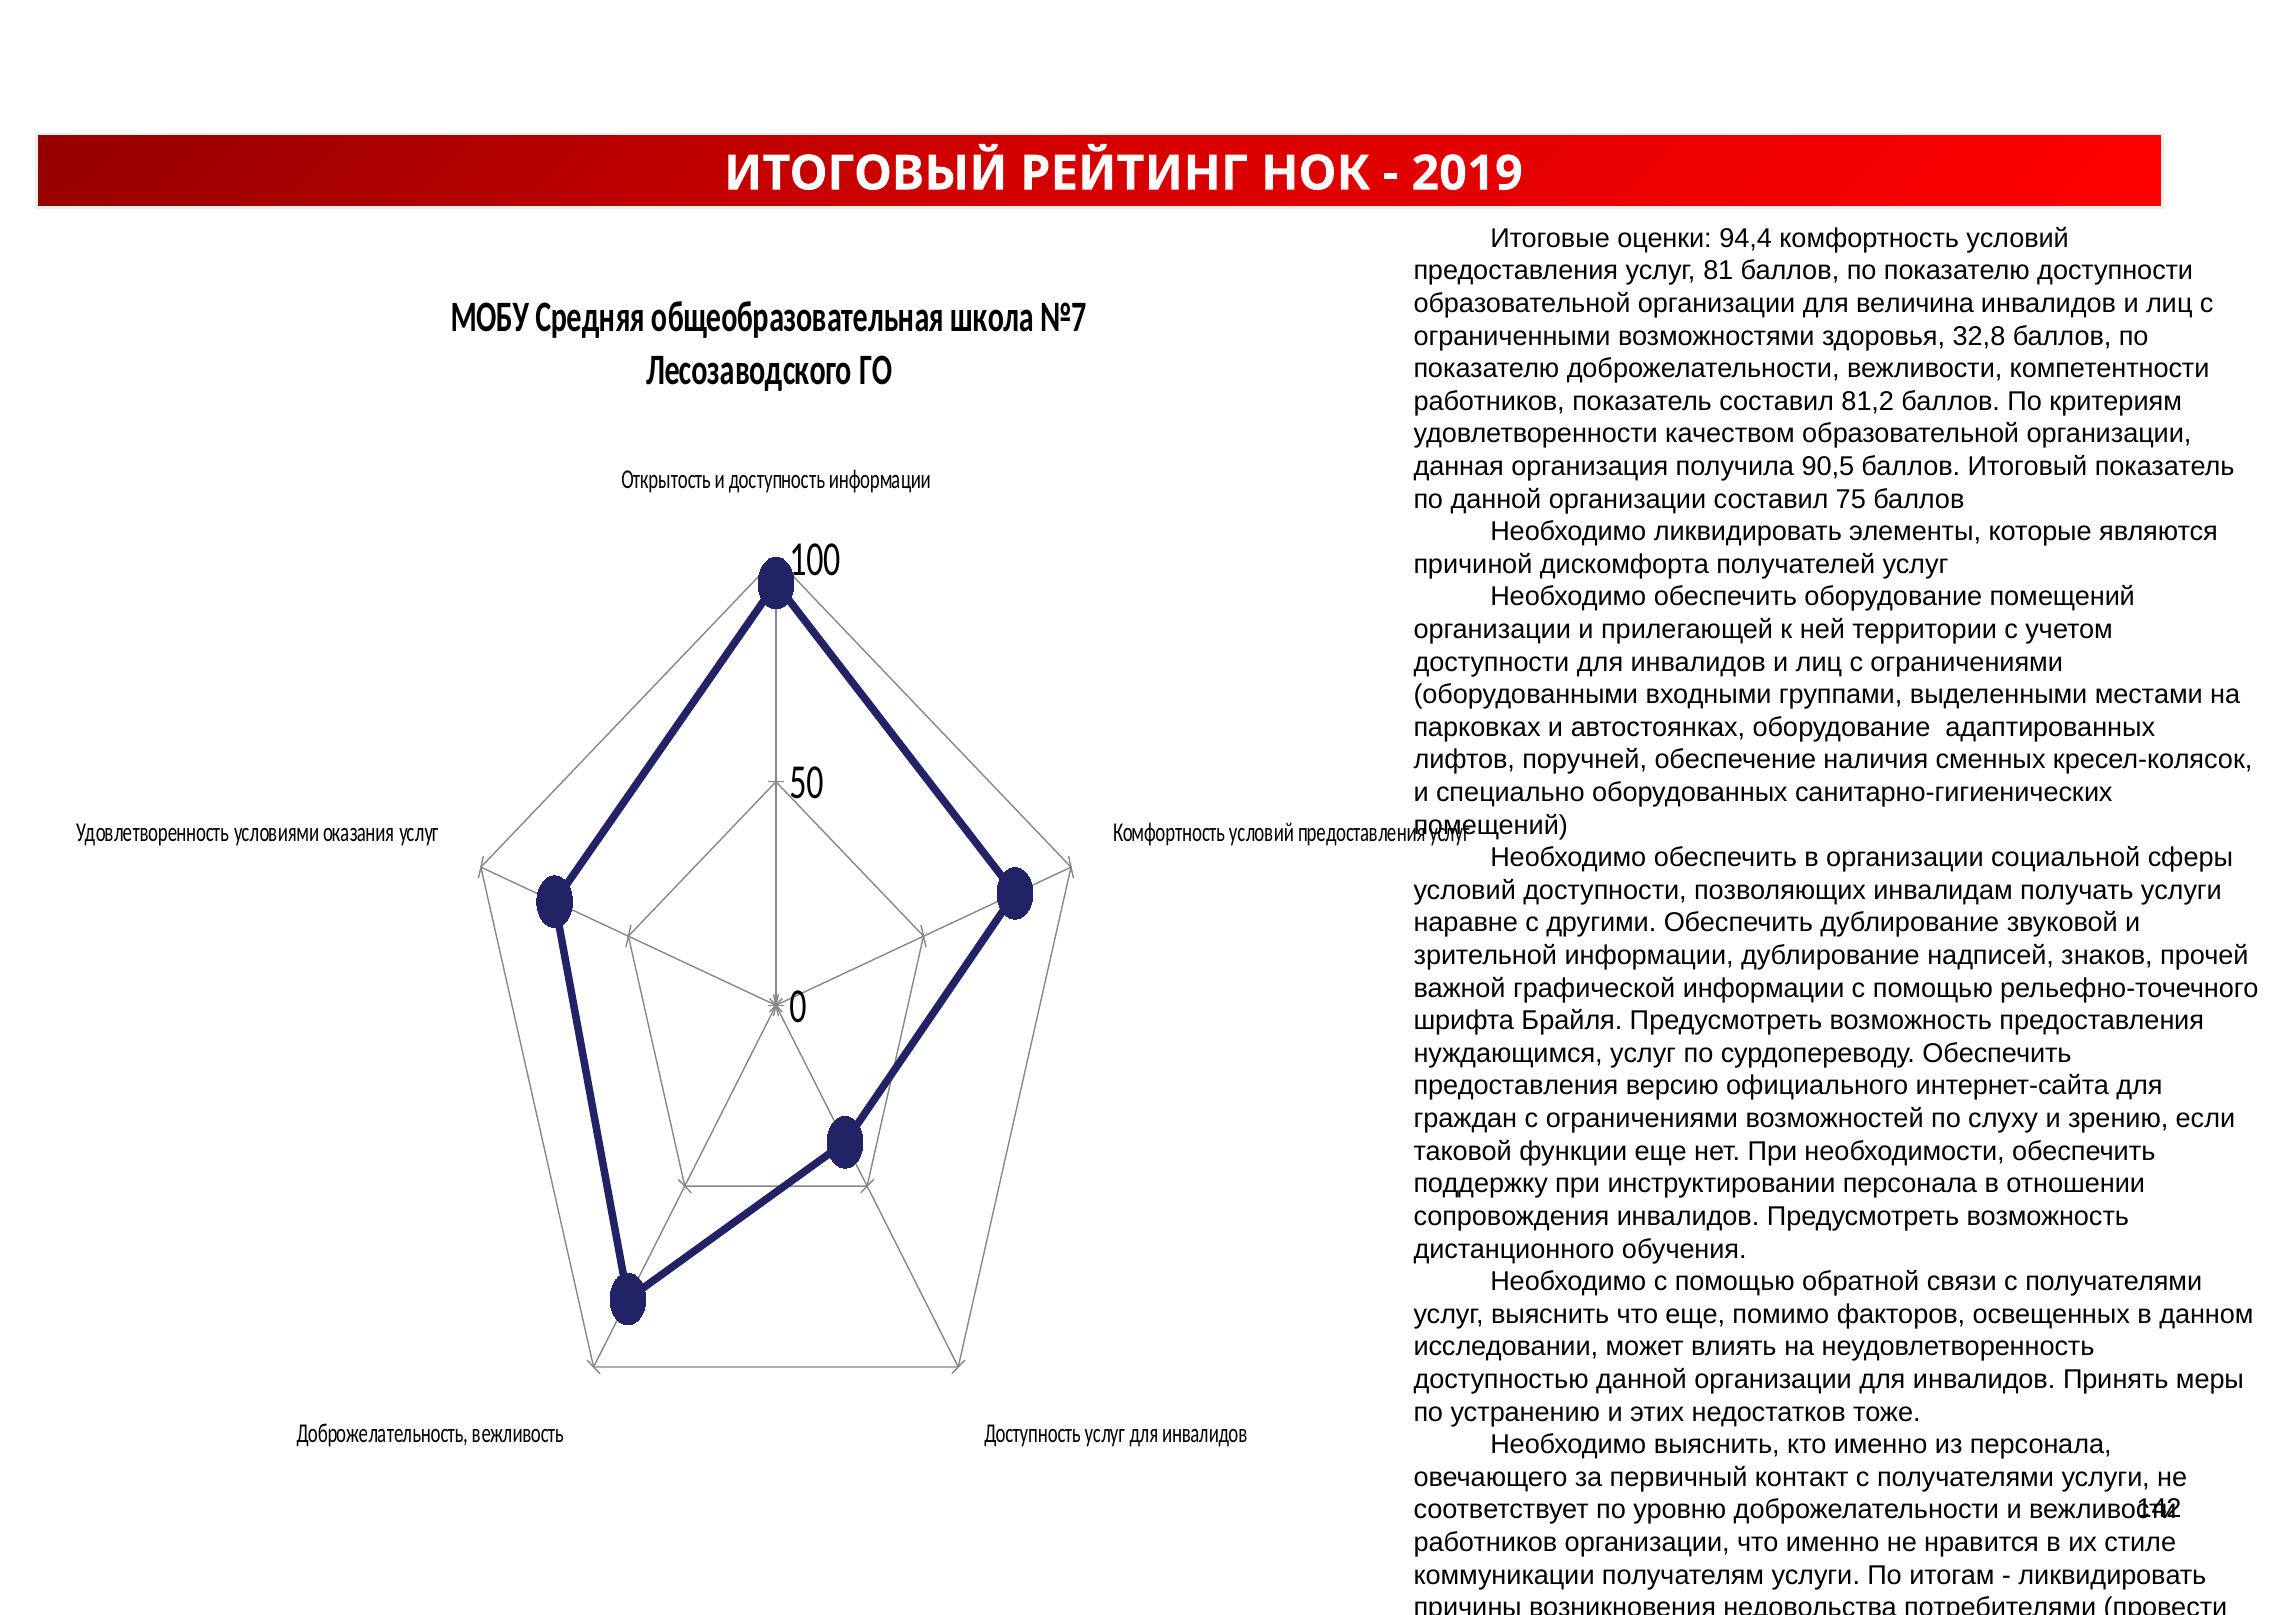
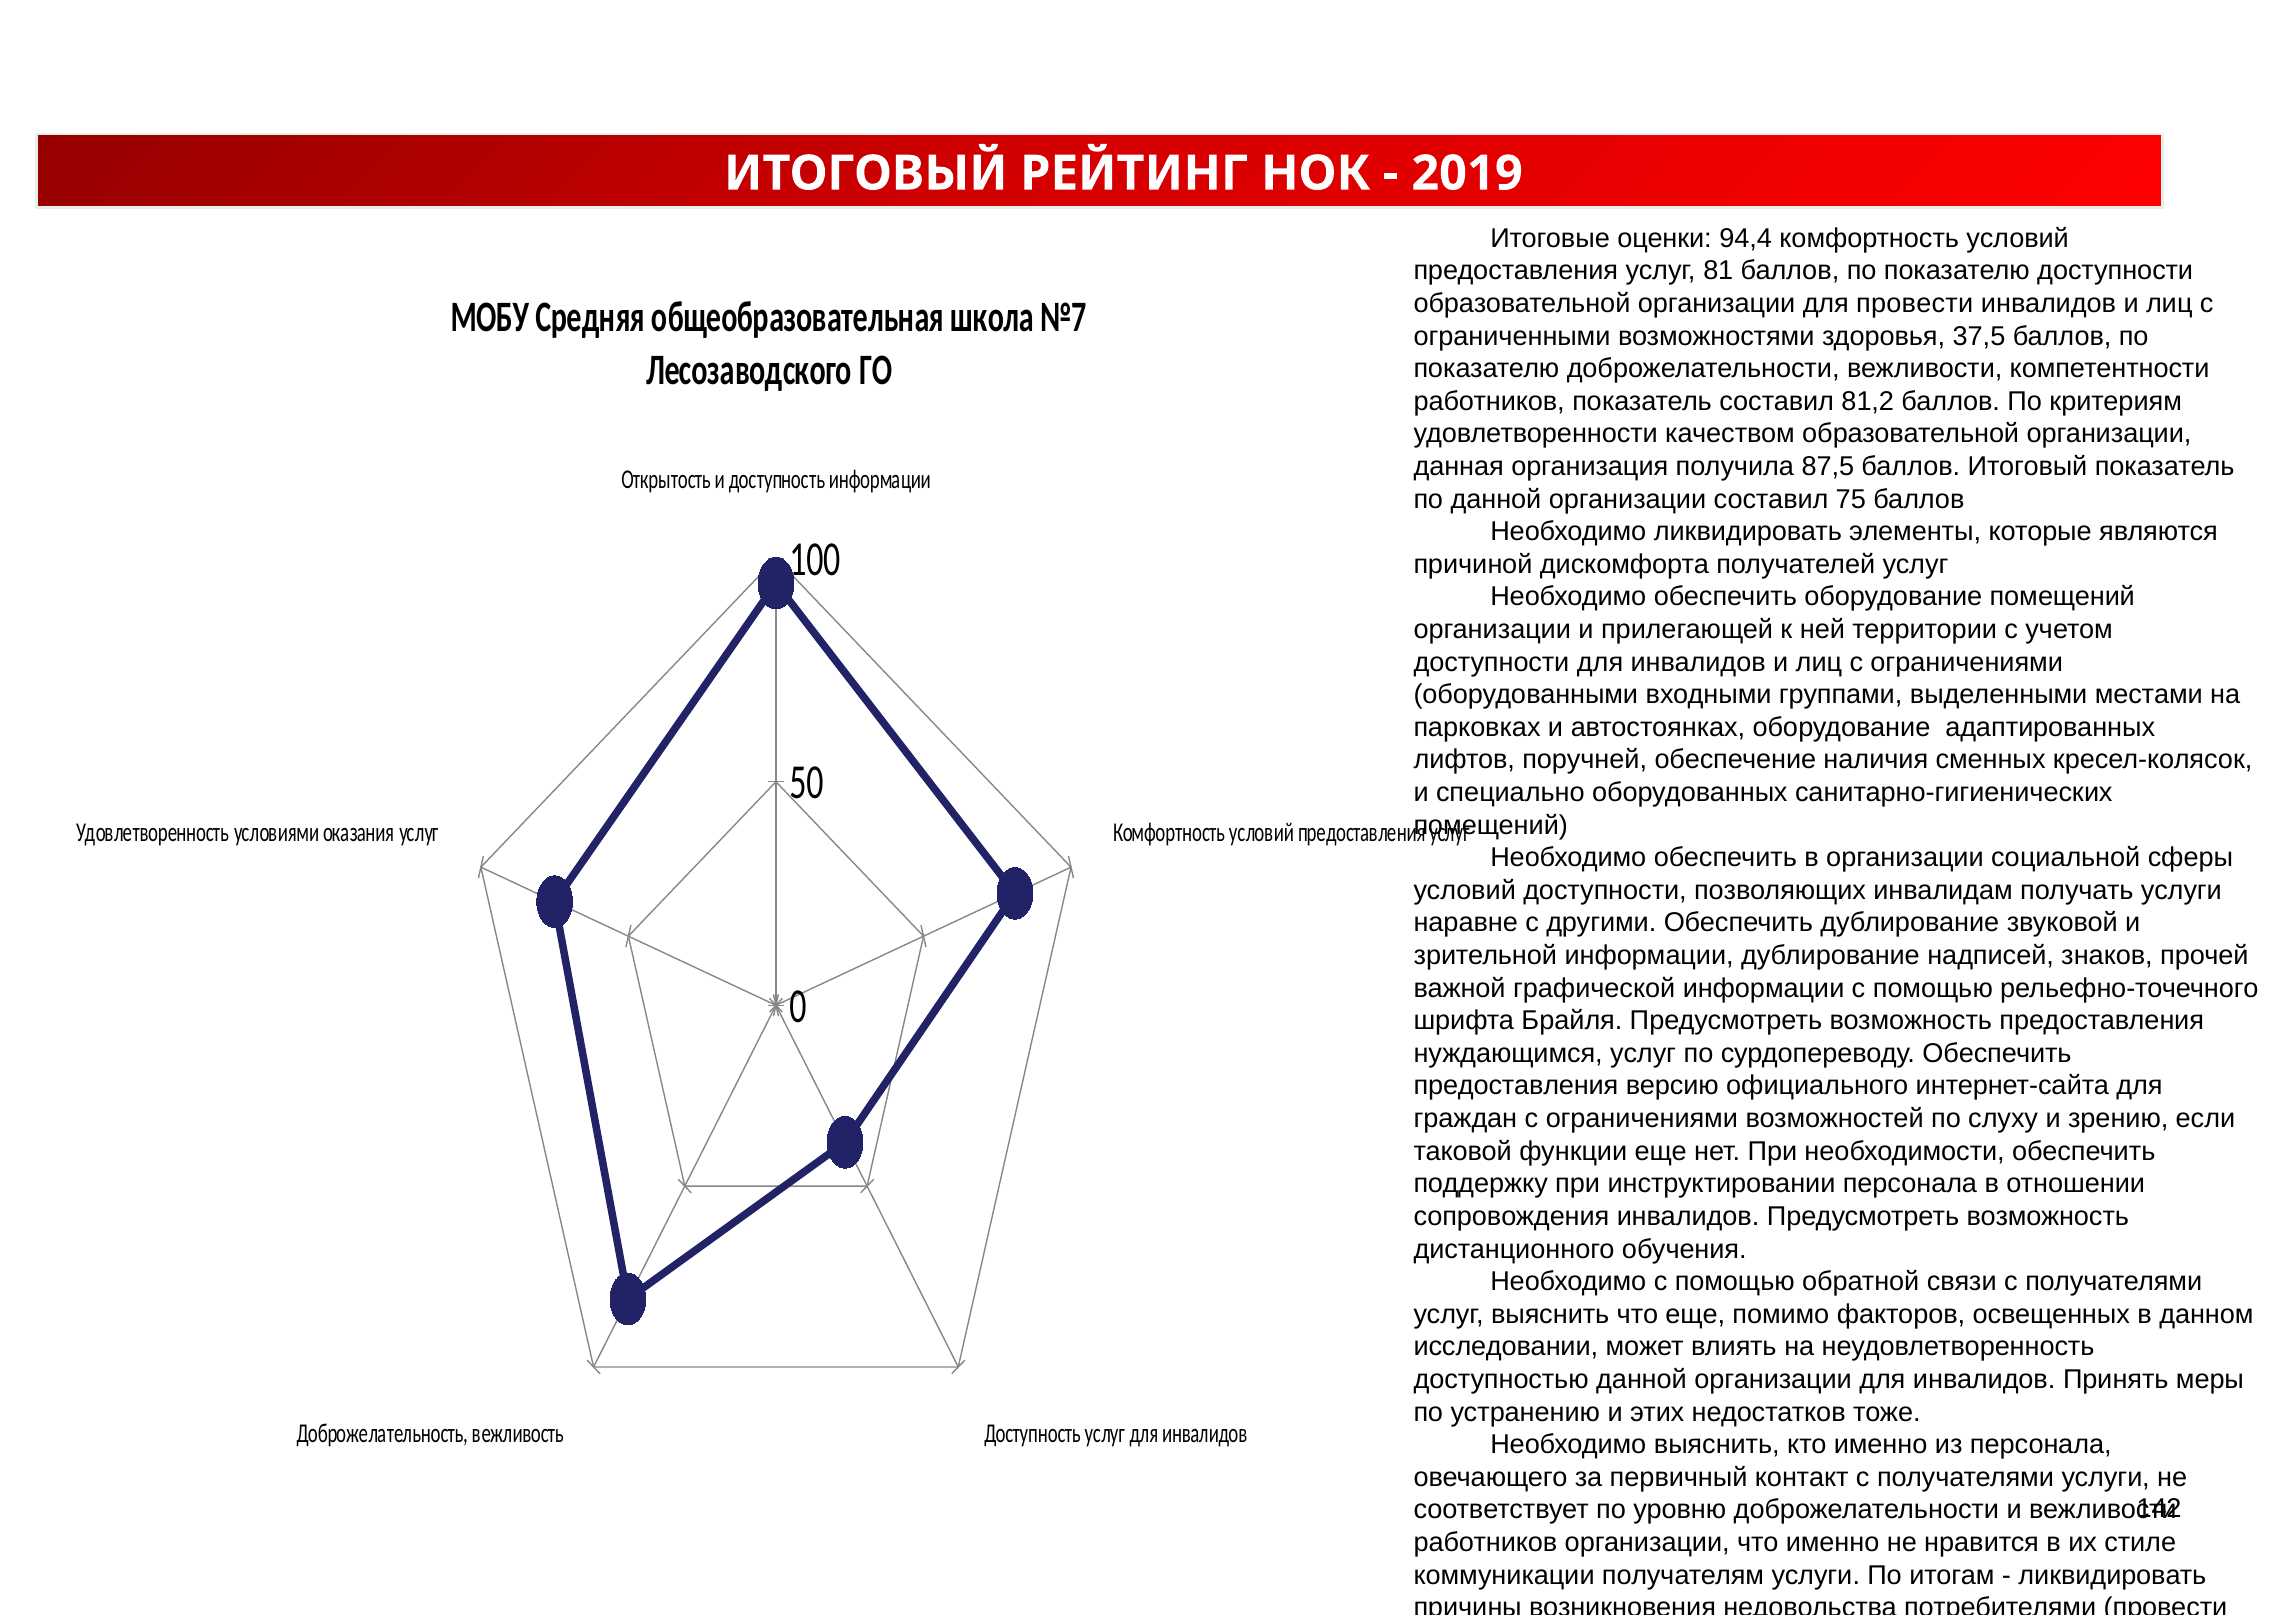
для величина: величина -> провести (1915, 303)
32,8: 32,8 -> 37,5 (1979, 336)
90,5: 90,5 -> 87,5 (1828, 466)
